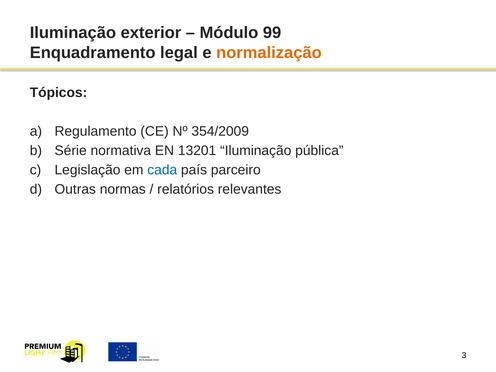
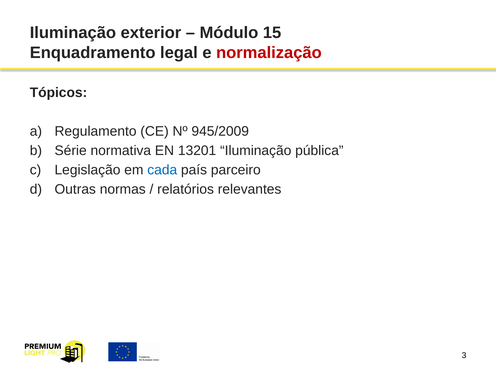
99: 99 -> 15 (272, 33)
normalização colour: orange -> red (269, 53)
354/2009: 354/2009 -> 945/2009 (220, 131)
